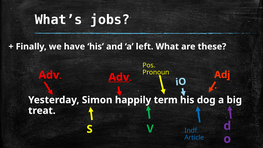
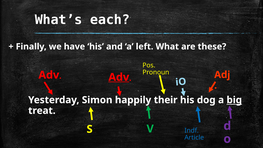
jobs: jobs -> each (110, 20)
term: term -> their (166, 100)
big underline: none -> present (234, 100)
